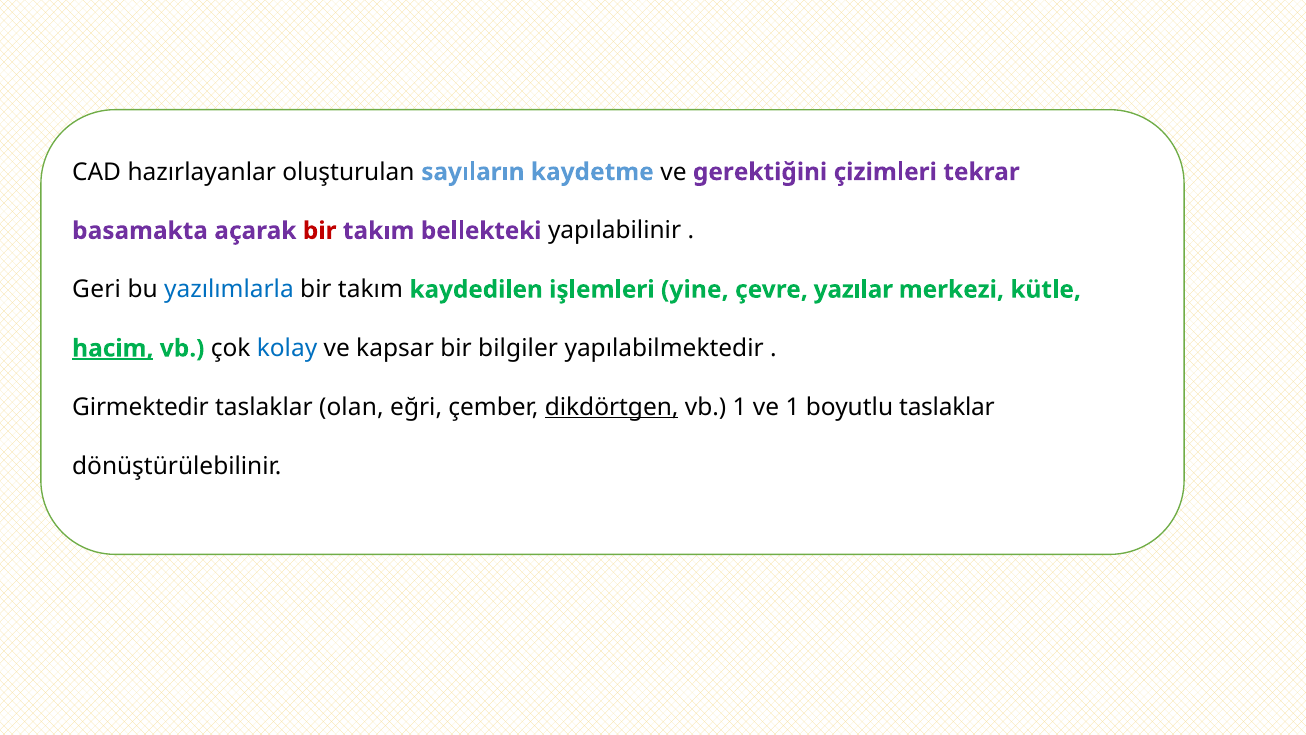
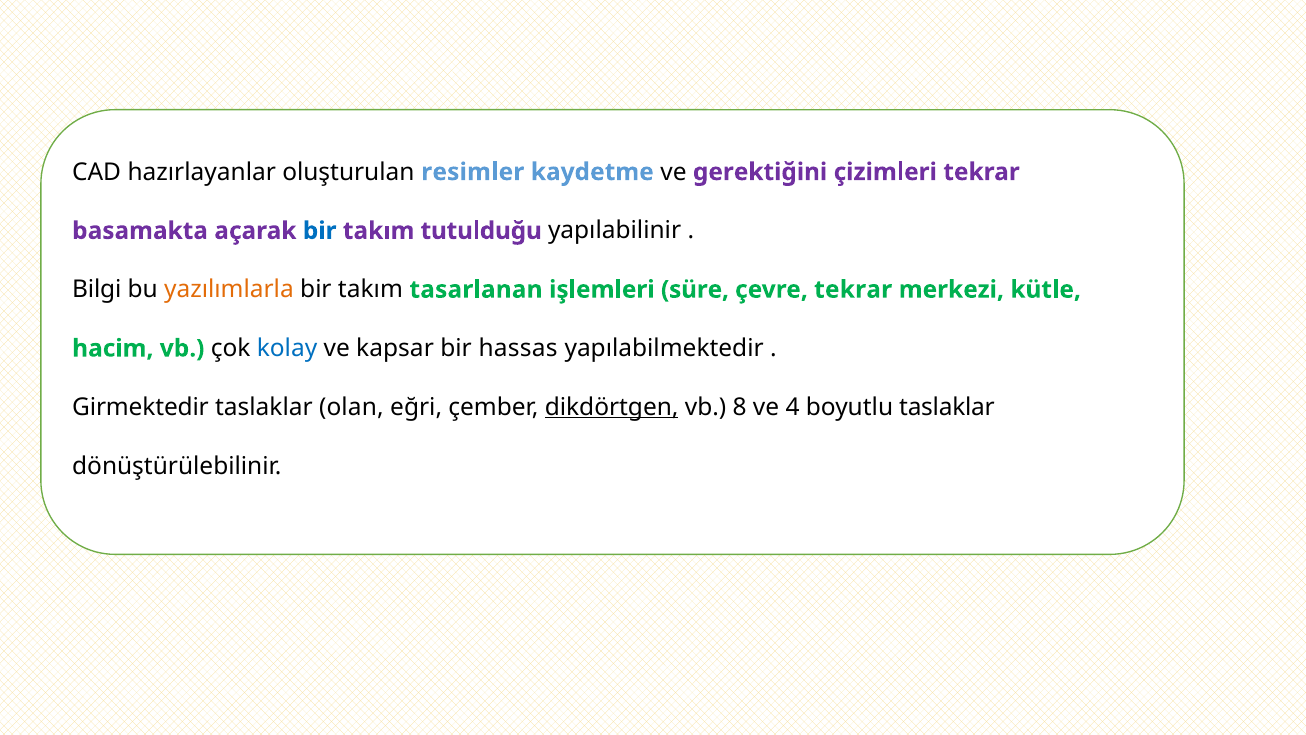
sayıların: sayıların -> resimler (473, 172)
bir colour: red -> blue (320, 231)
bellekteki: bellekteki -> tutulduğu (481, 231)
Geri: Geri -> Bilgi (97, 289)
yazılımlarla colour: blue -> orange (229, 289)
kaydedilen: kaydedilen -> tasarlanan (476, 289)
yine: yine -> süre (695, 289)
çevre yazılar: yazılar -> tekrar (853, 289)
hacim underline: present -> none (113, 348)
bilgiler: bilgiler -> hassas (518, 348)
vb 1: 1 -> 8 (740, 407)
ve 1: 1 -> 4 (793, 407)
